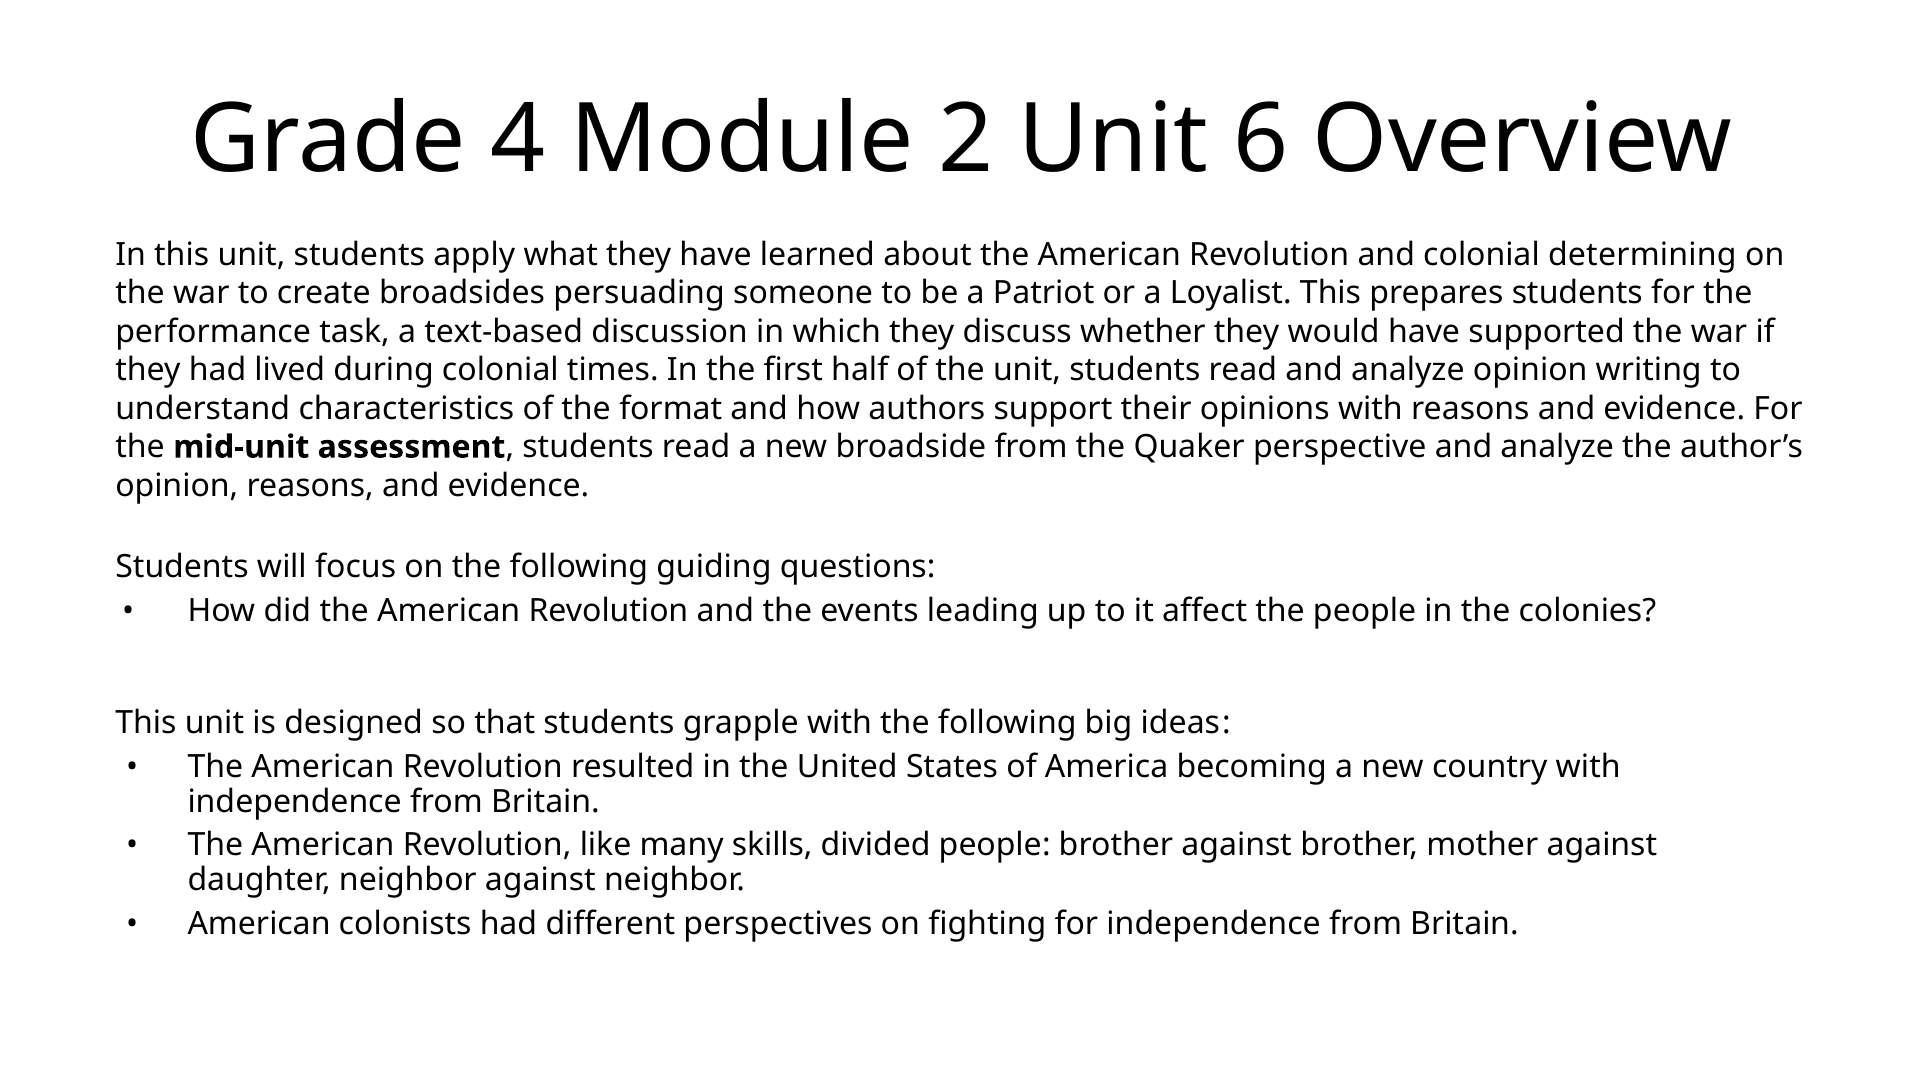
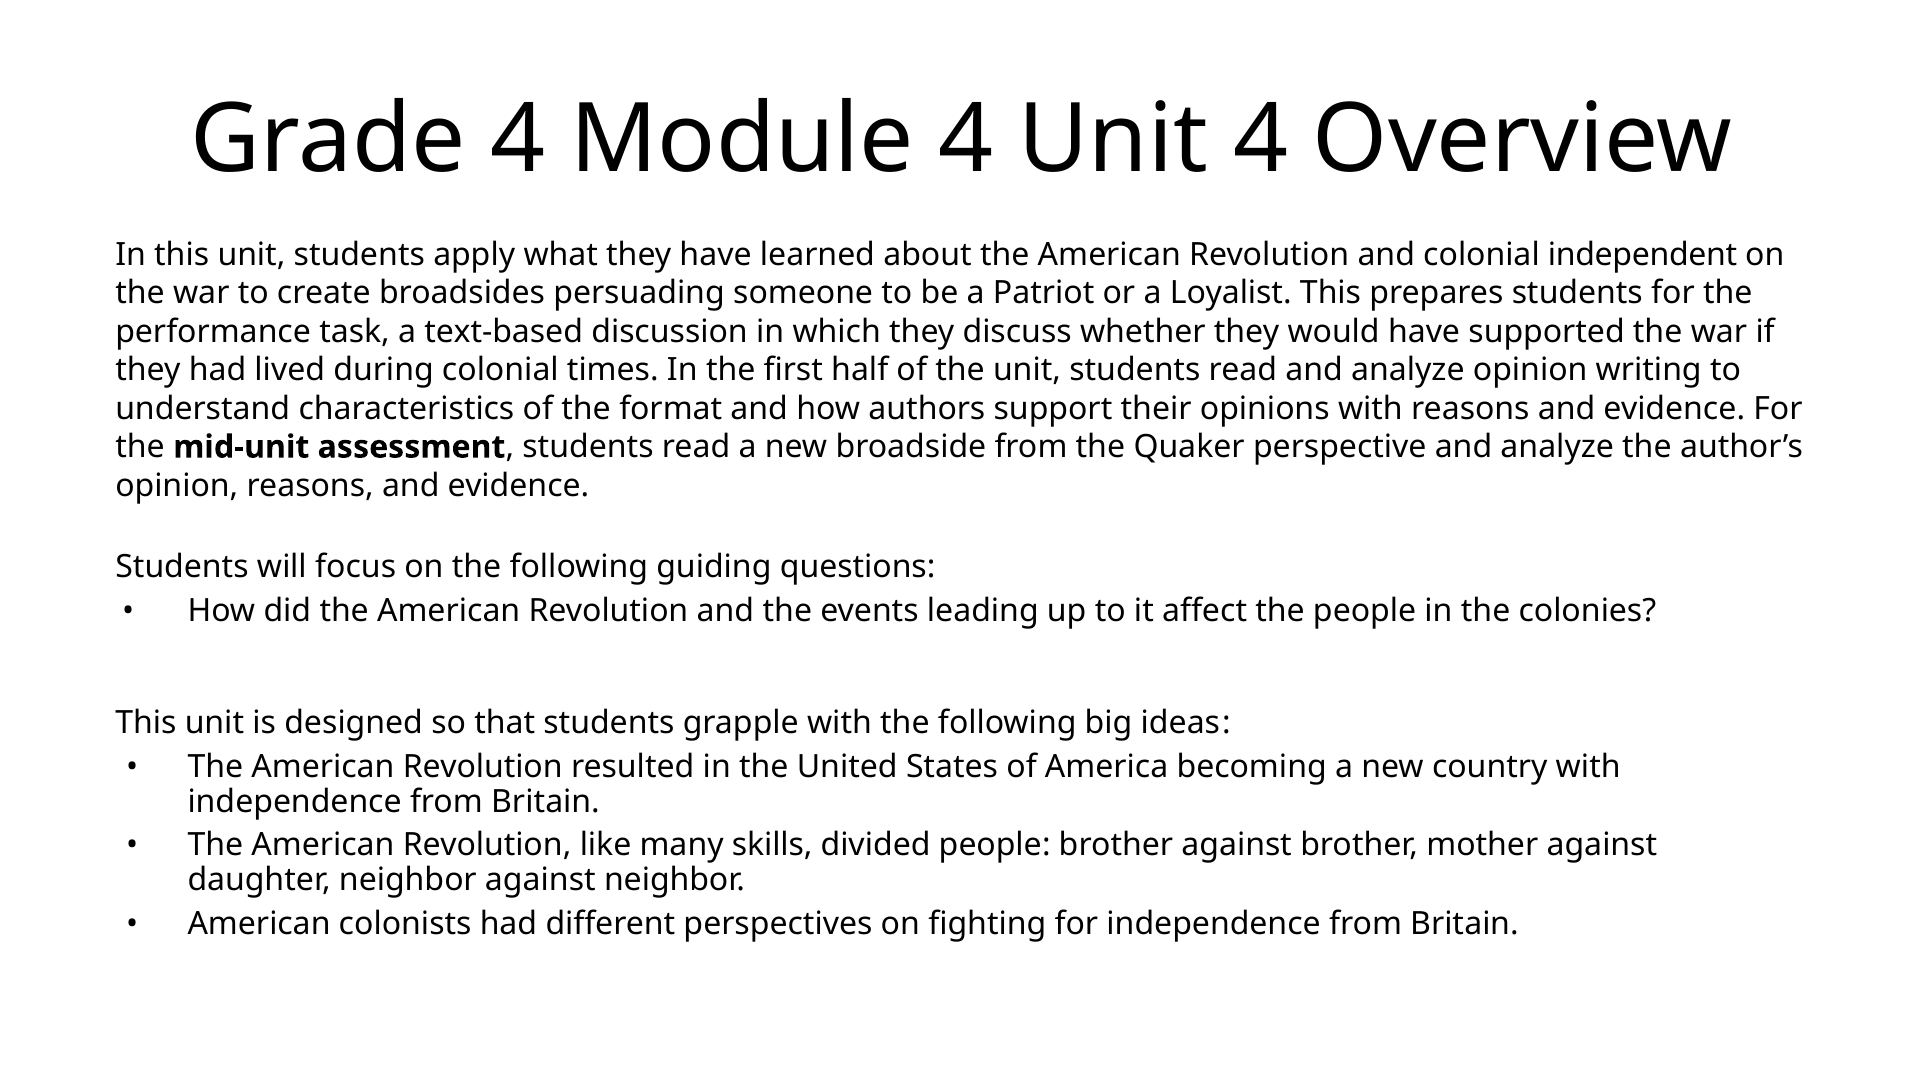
Module 2: 2 -> 4 (966, 140)
Unit 6: 6 -> 4 (1261, 140)
determining: determining -> independent (1643, 255)
